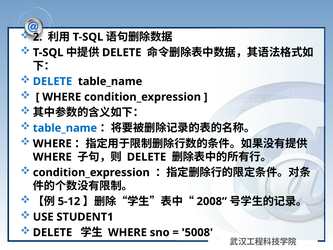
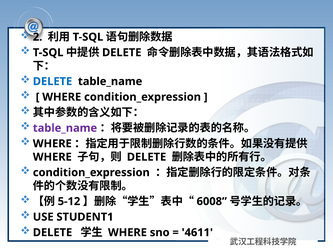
table_name colour: blue -> purple (65, 128)
2008: 2008 -> 6008 (212, 201)
5008: 5008 -> 4611 (197, 232)
